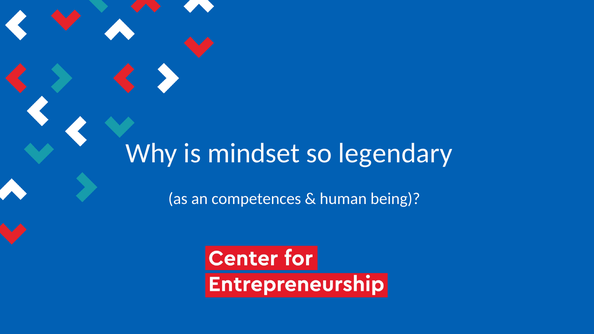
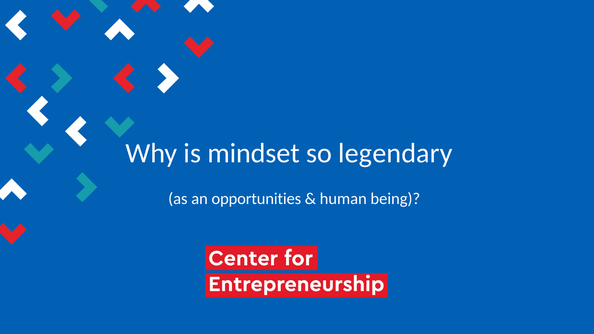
competences: competences -> opportunities (256, 199)
